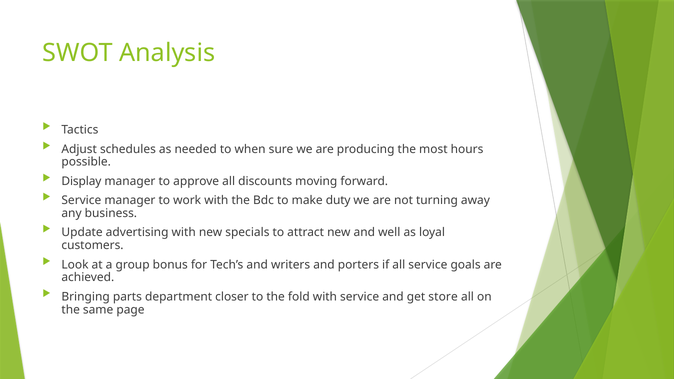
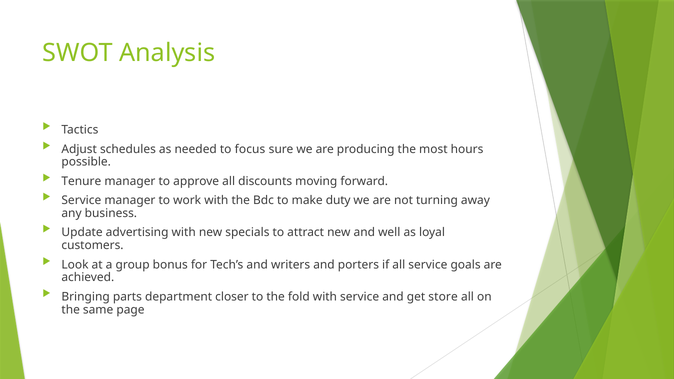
when: when -> focus (250, 149)
Display: Display -> Tenure (81, 181)
